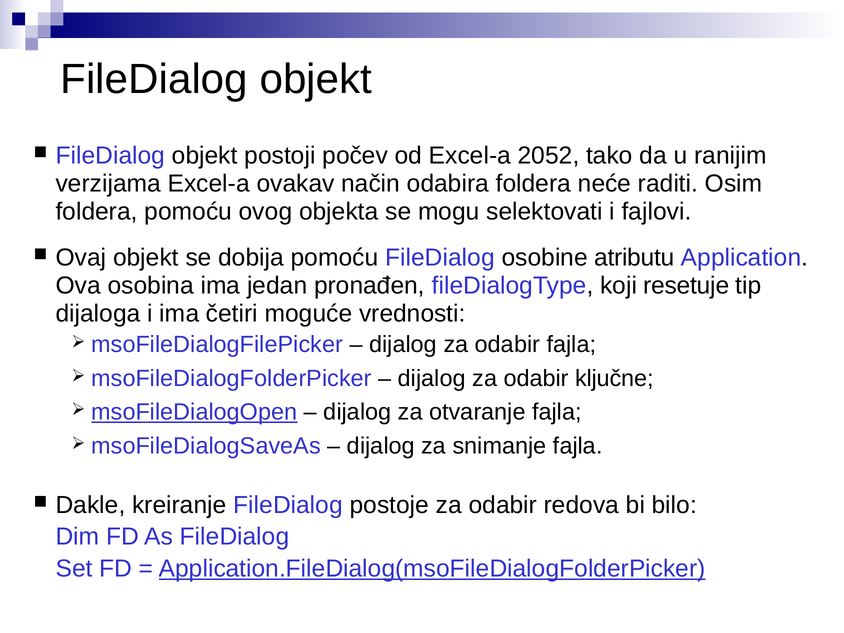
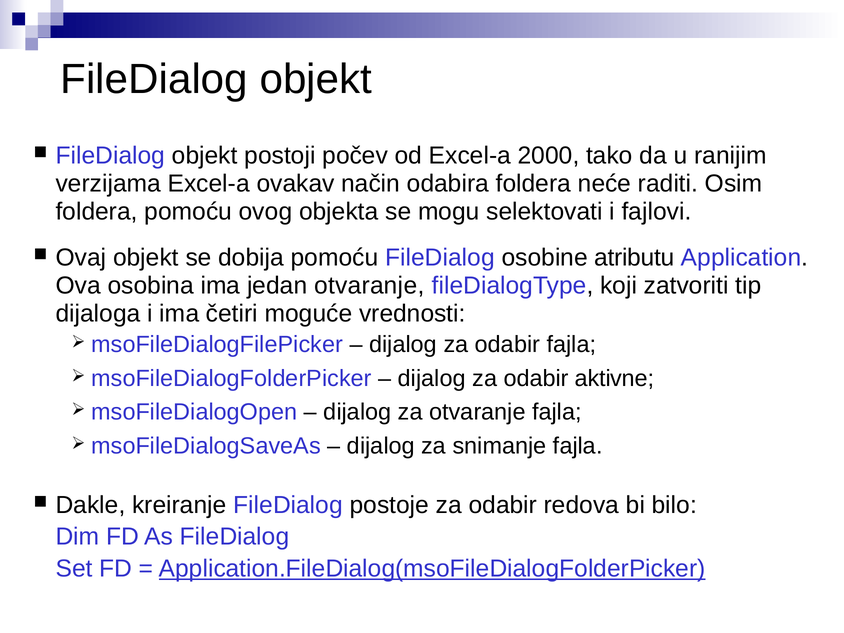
2052: 2052 -> 2000 (549, 156)
jedan pronađen: pronađen -> otvaranje (369, 286)
resetuje: resetuje -> zatvoriti (686, 286)
ključne: ključne -> aktivne (615, 378)
msoFileDialogOpen underline: present -> none (194, 412)
